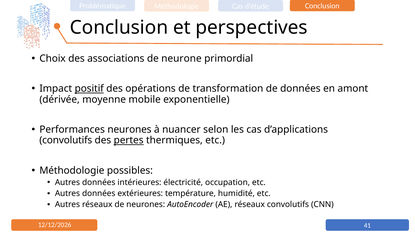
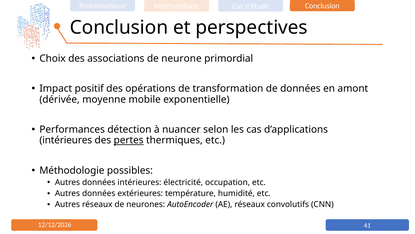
positif underline: present -> none (89, 88)
Performances neurones: neurones -> détection (129, 129)
convolutifs: convolutifs -> intérieures (66, 140)
